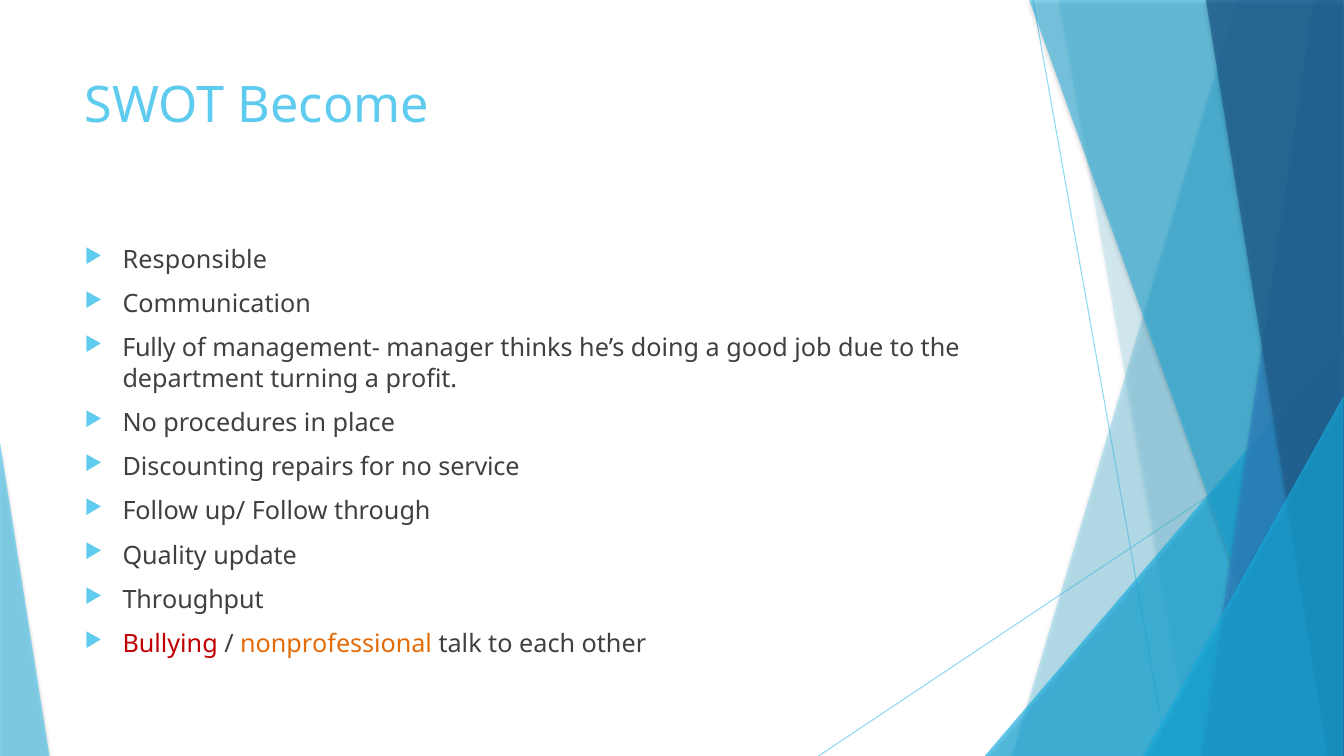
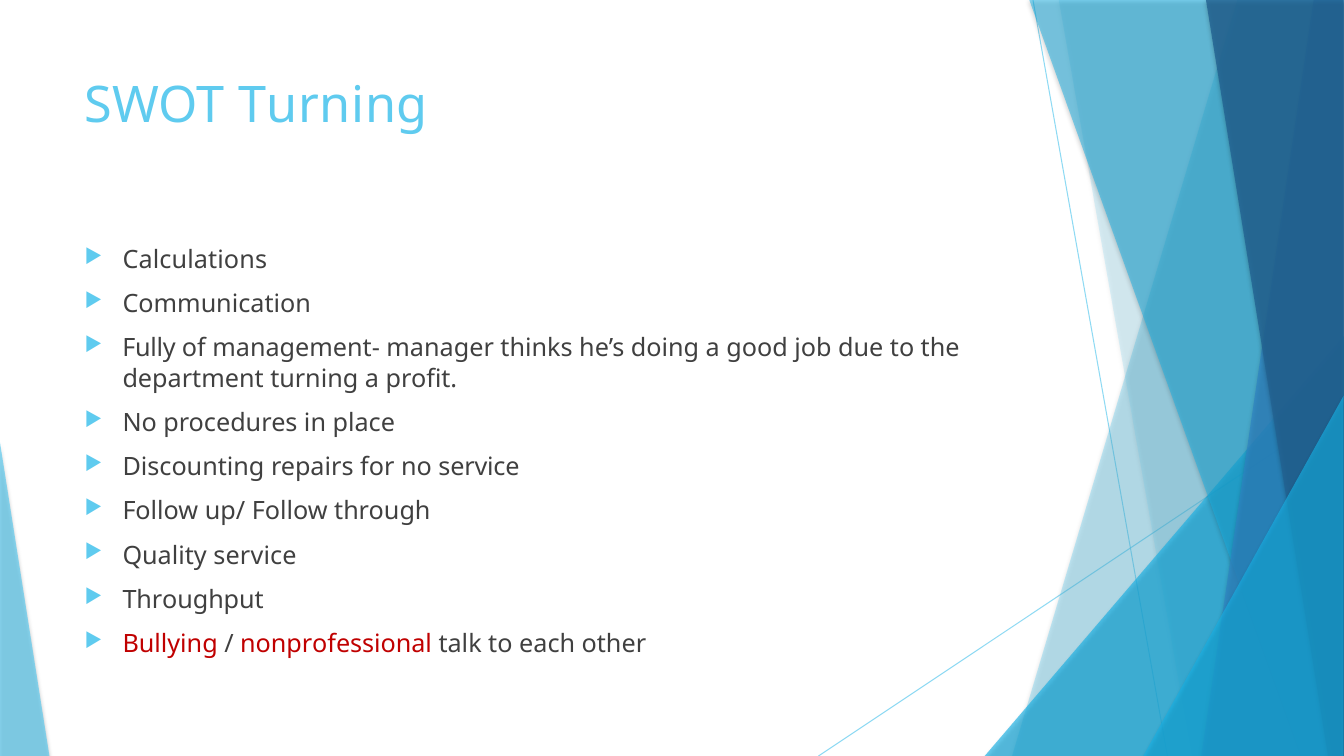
SWOT Become: Become -> Turning (333, 106)
Responsible: Responsible -> Calculations (195, 260)
Quality update: update -> service (255, 556)
nonprofessional colour: orange -> red (336, 644)
